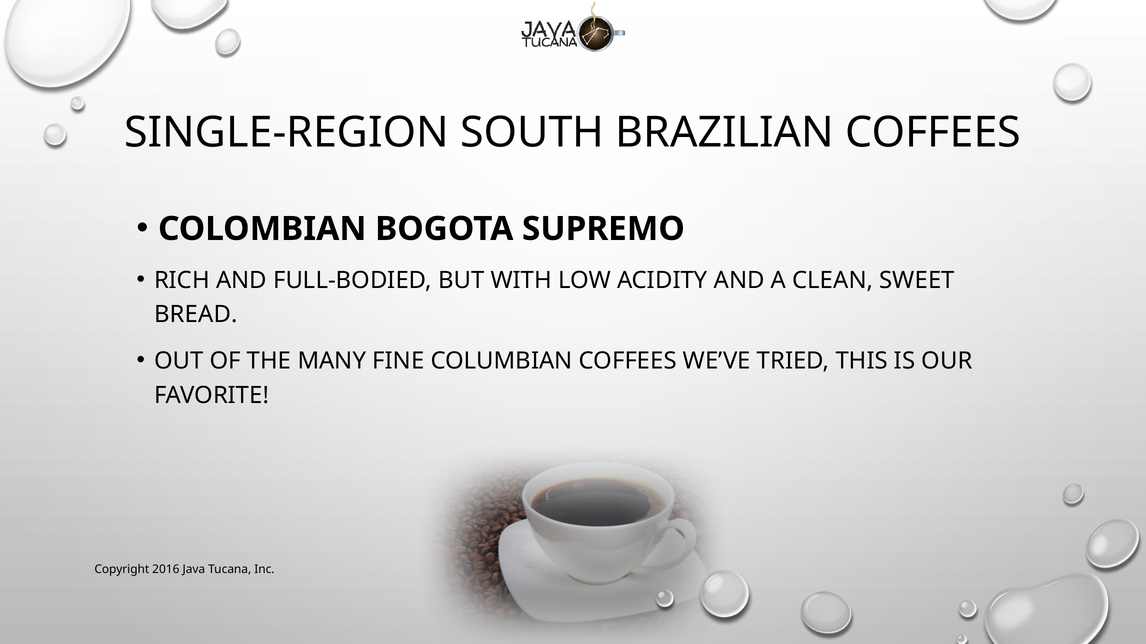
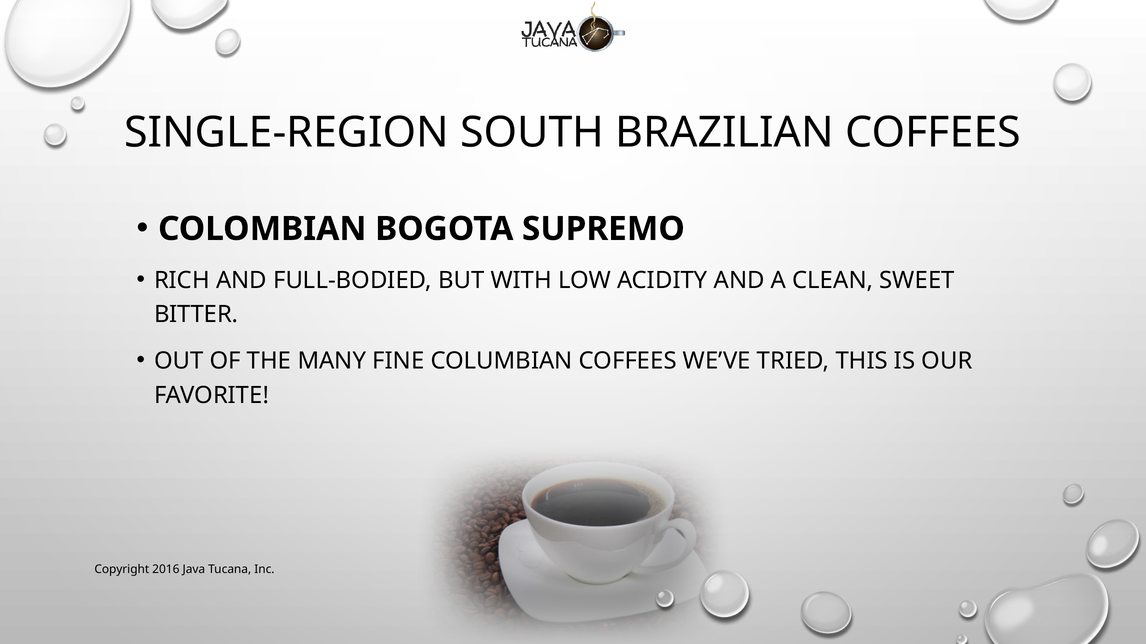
BREAD: BREAD -> BITTER (196, 315)
